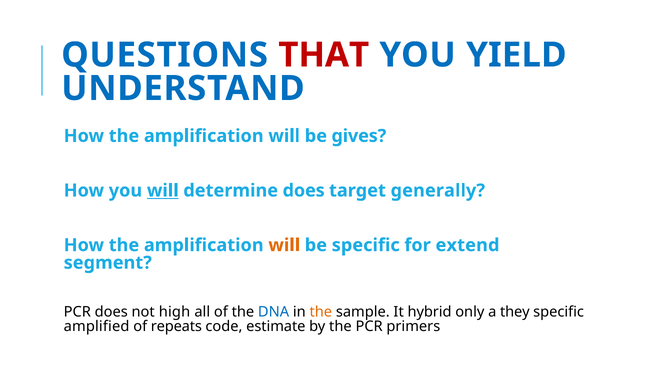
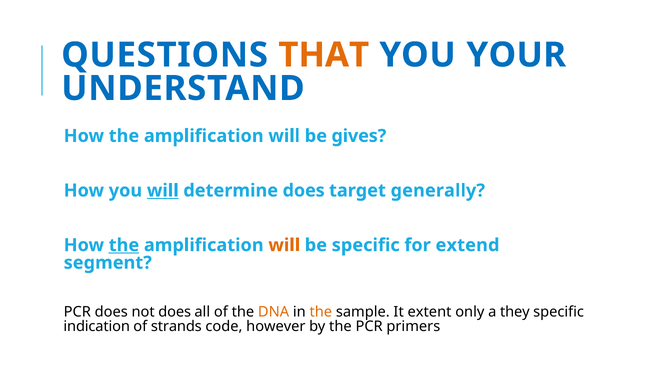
THAT colour: red -> orange (324, 55)
YIELD: YIELD -> YOUR (516, 55)
the underline: none -> present (124, 245)
not high: high -> does (175, 312)
DNA colour: blue -> orange (274, 312)
hybrid: hybrid -> extent (430, 312)
amplified: amplified -> indication (97, 327)
repeats: repeats -> strands (176, 327)
estimate: estimate -> however (276, 327)
